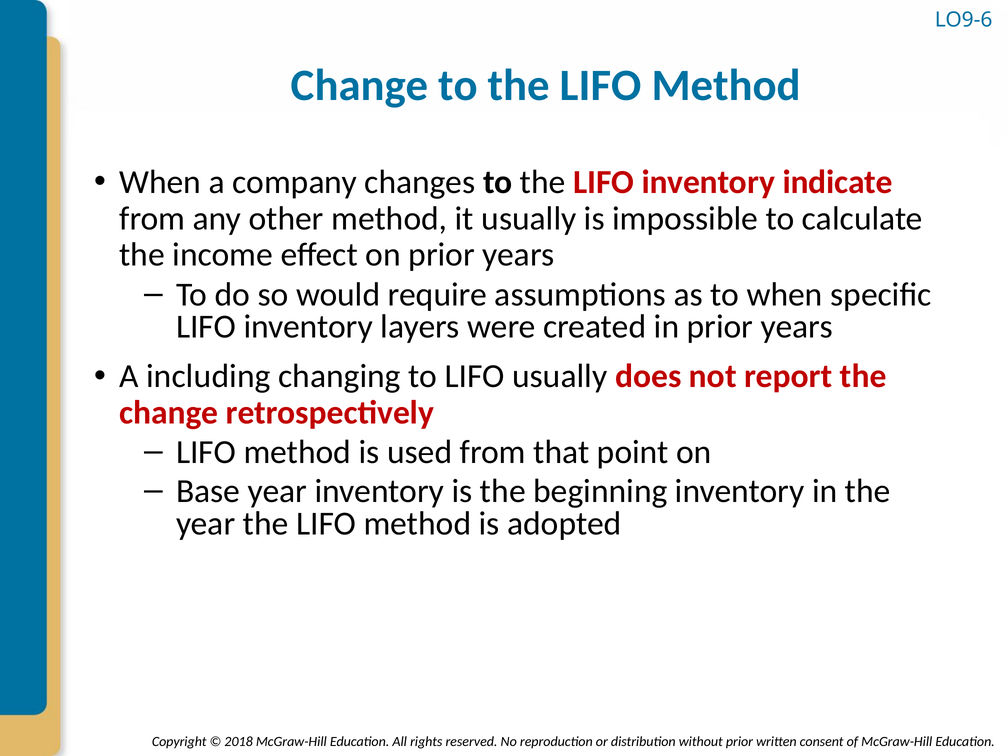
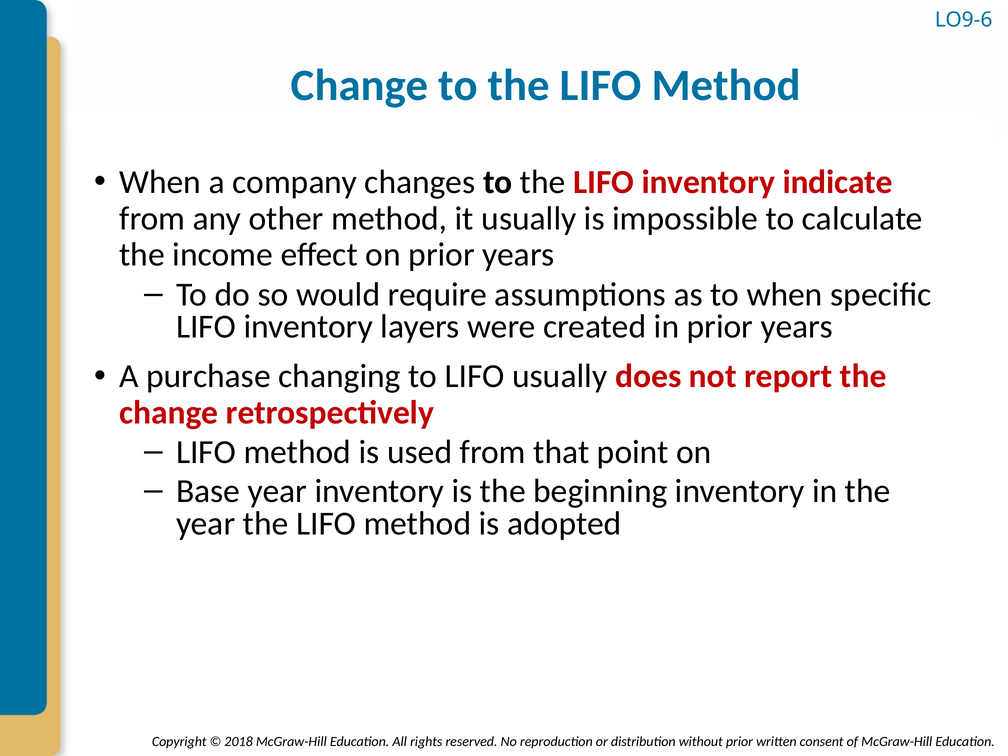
including: including -> purchase (208, 376)
